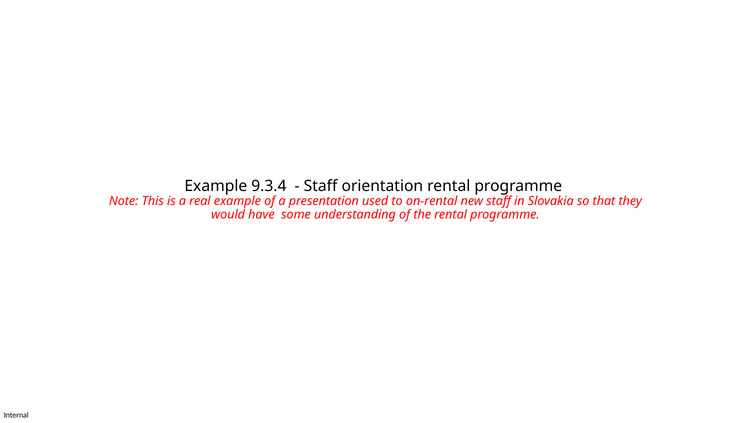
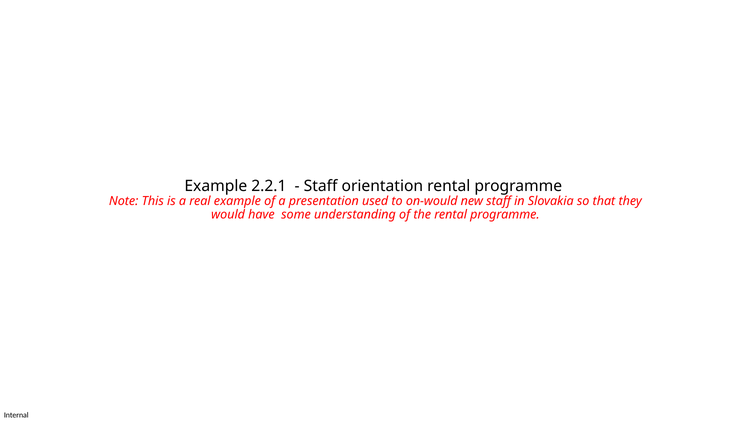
9.3.4: 9.3.4 -> 2.2.1 (269, 186)
on-rental: on-rental -> on-would (432, 201)
